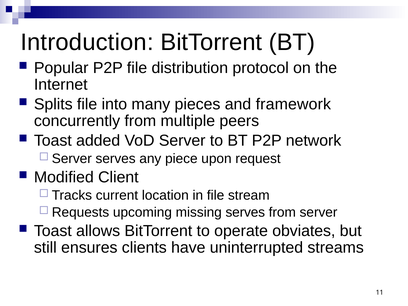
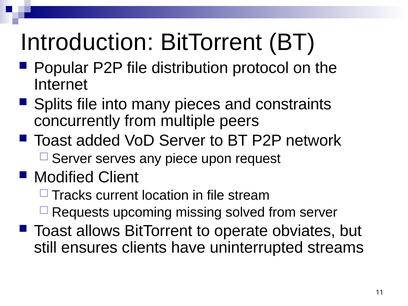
framework: framework -> constraints (293, 104)
missing serves: serves -> solved (245, 212)
